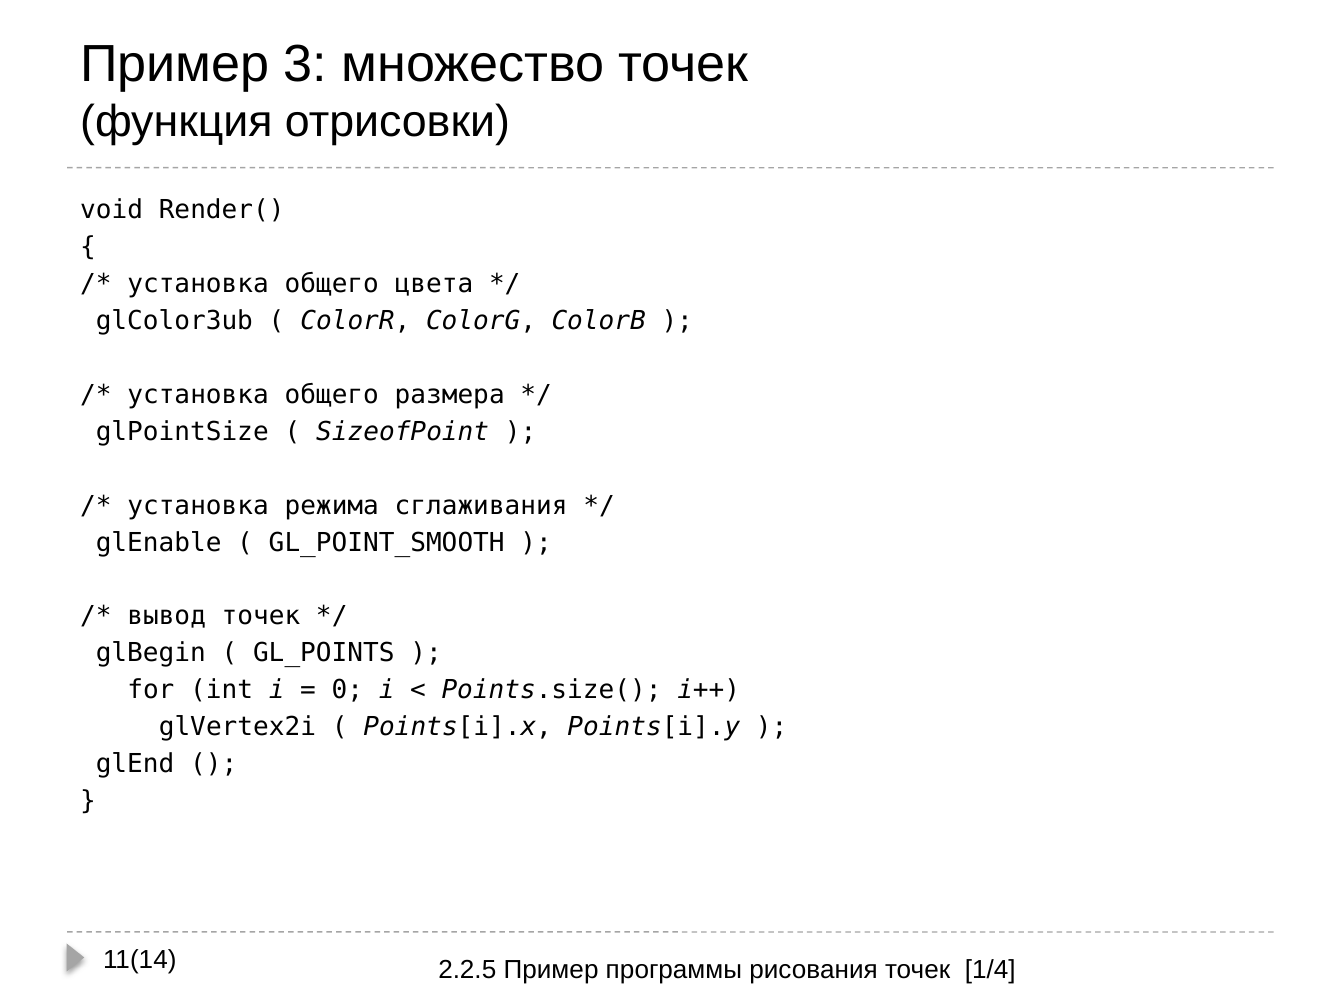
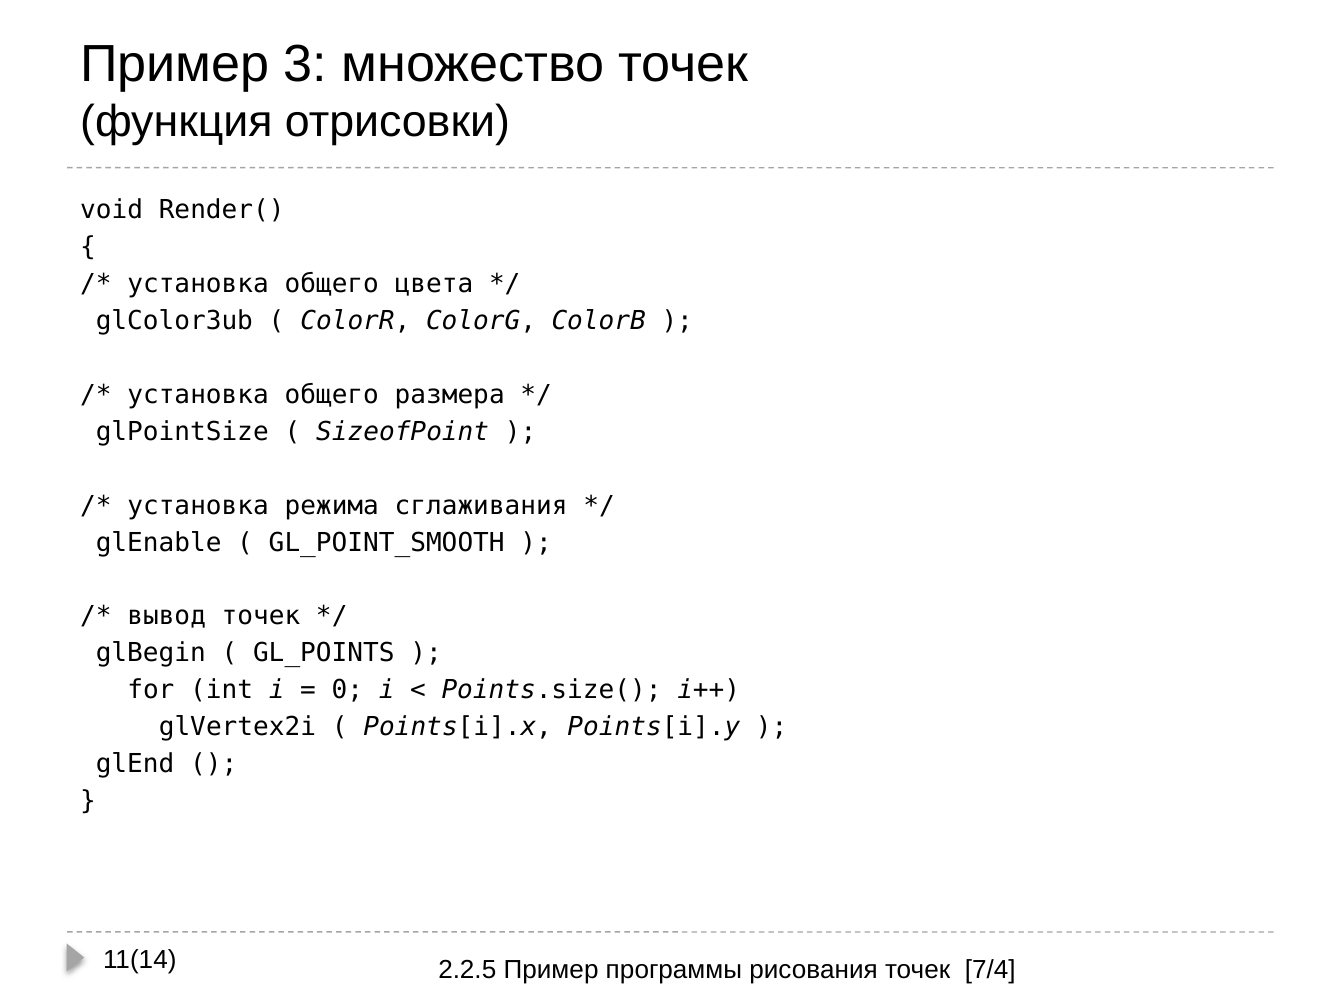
1/4: 1/4 -> 7/4 (990, 970)
